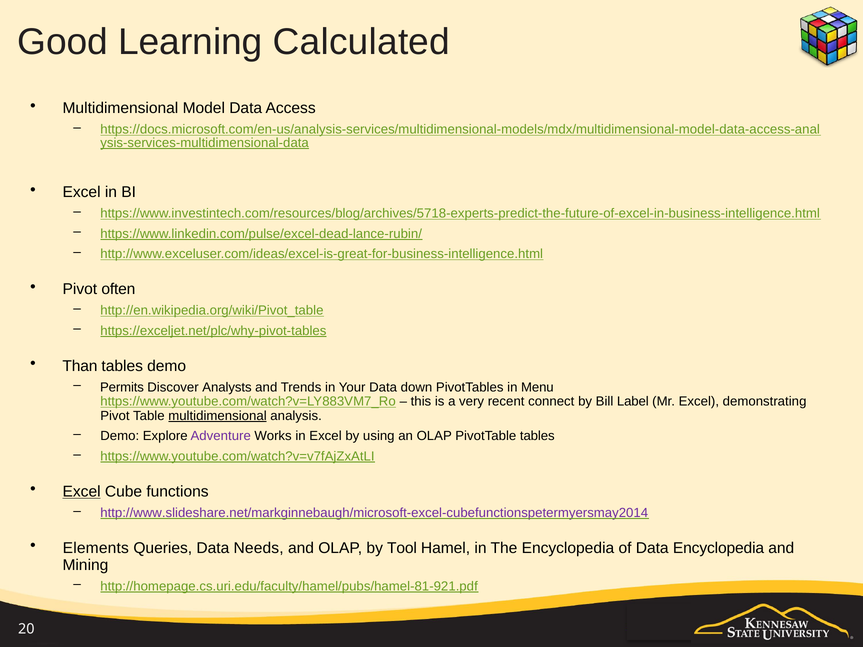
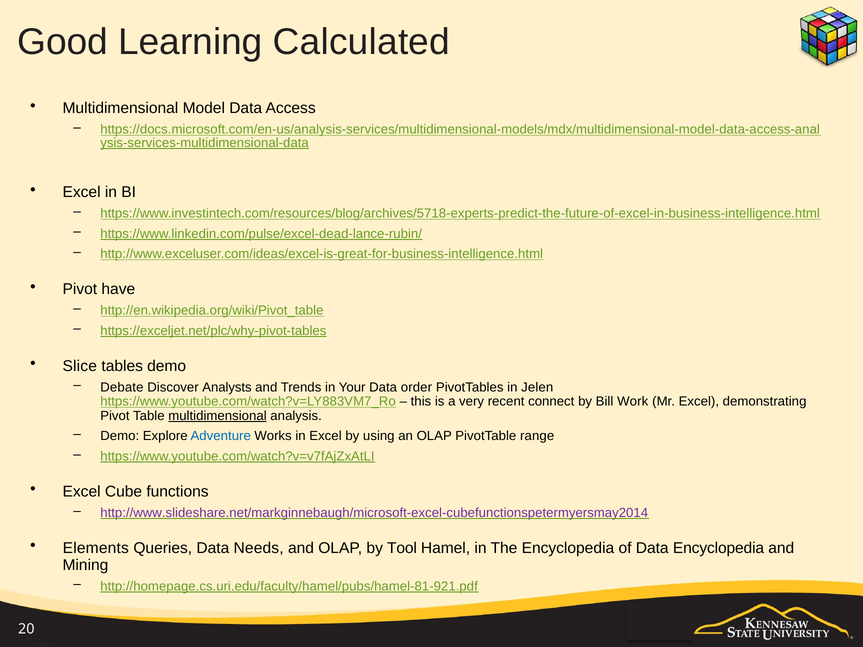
often: often -> have (118, 289)
Than: Than -> Slice (80, 366)
Permits: Permits -> Debate (122, 387)
down: down -> order (416, 387)
Menu: Menu -> Jelen (537, 387)
Label: Label -> Work (633, 402)
Adventure colour: purple -> blue (221, 436)
PivotTable tables: tables -> range (537, 436)
Excel underline: present -> none (82, 492)
